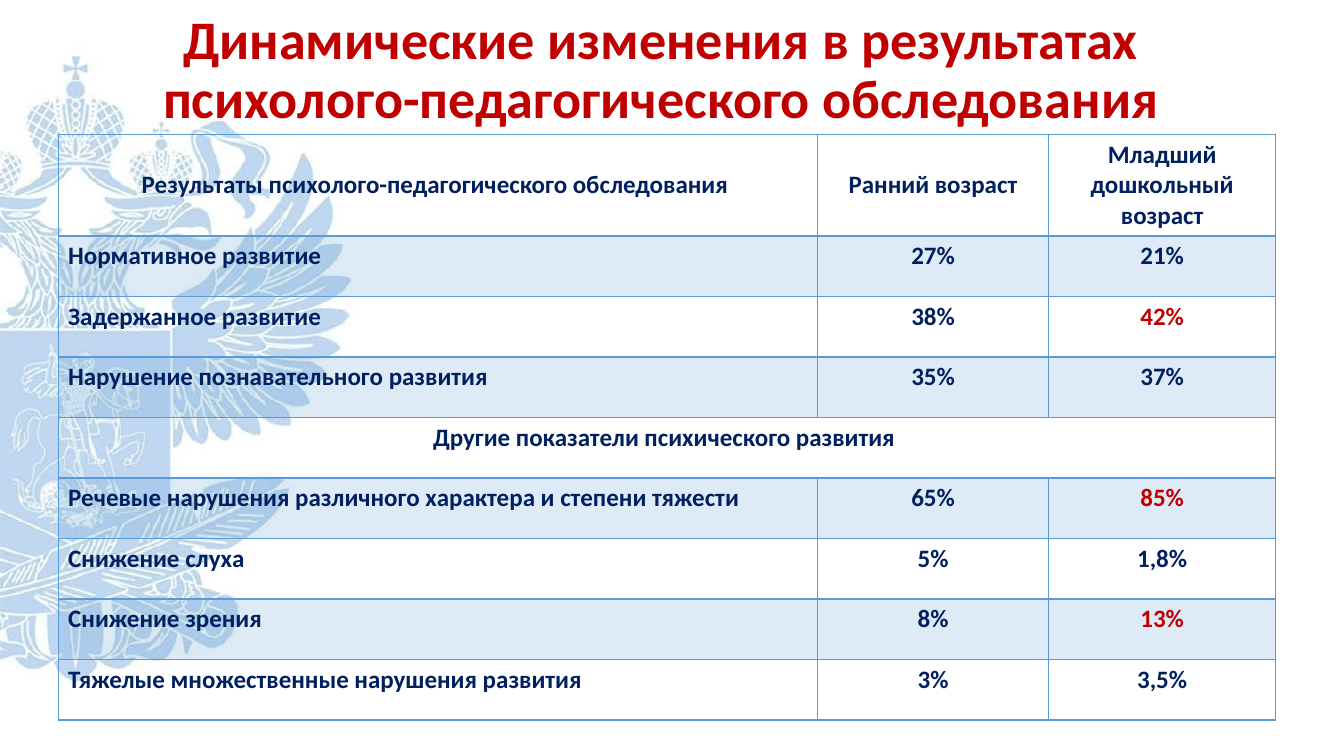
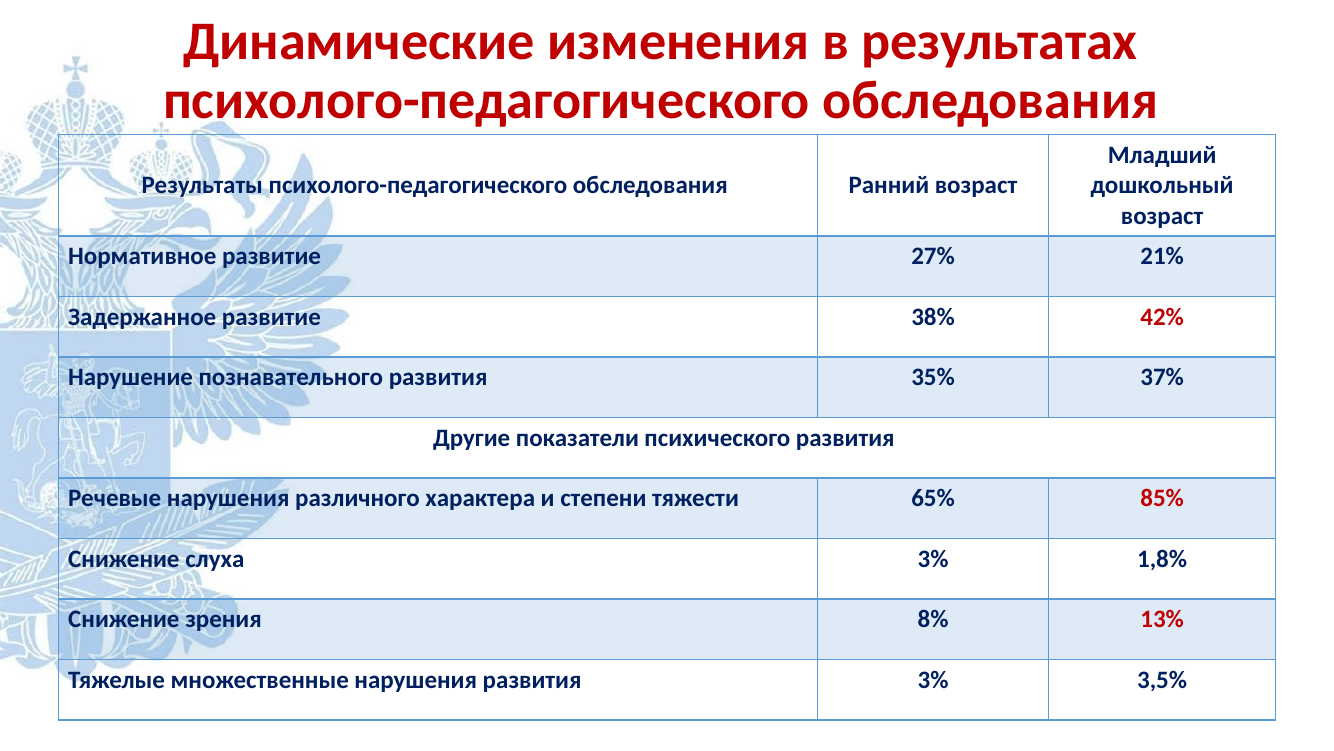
слуха 5%: 5% -> 3% (933, 559)
